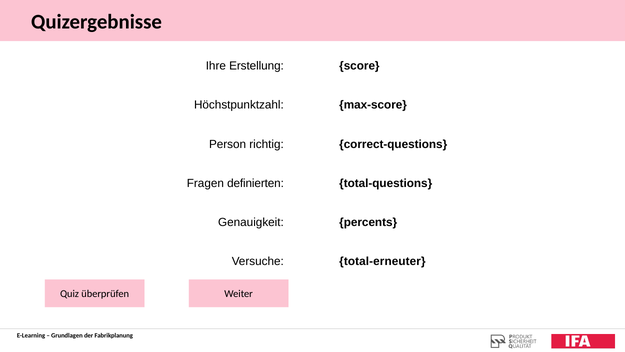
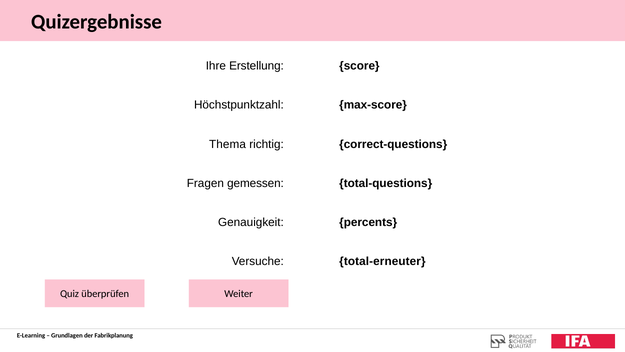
Person: Person -> Thema (227, 144)
definierten: definierten -> gemessen (255, 183)
